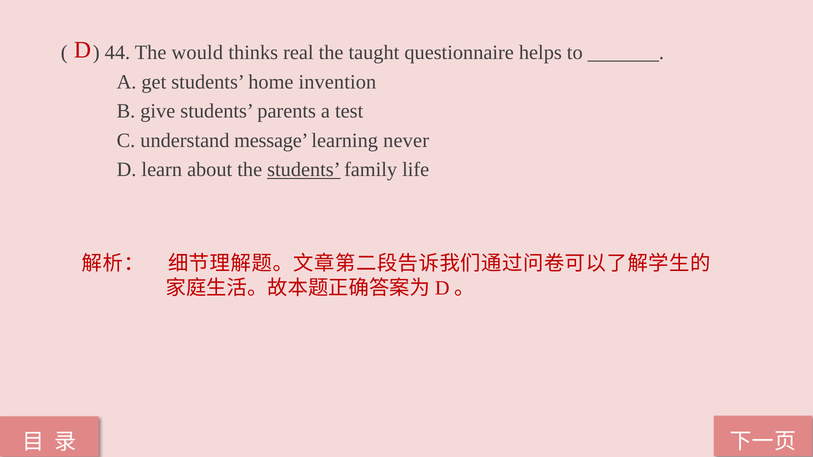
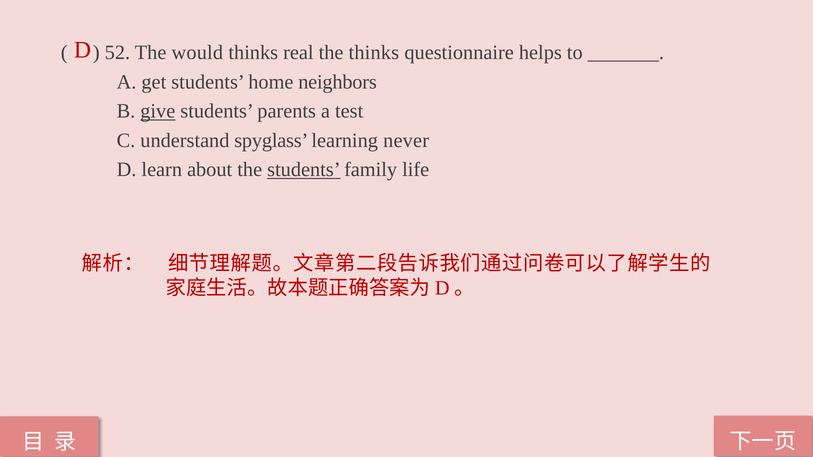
44: 44 -> 52 (117, 53)
the taught: taught -> thinks (374, 53)
invention: invention -> neighbors (338, 82)
give underline: none -> present (158, 111)
message: message -> spyglass (271, 140)
